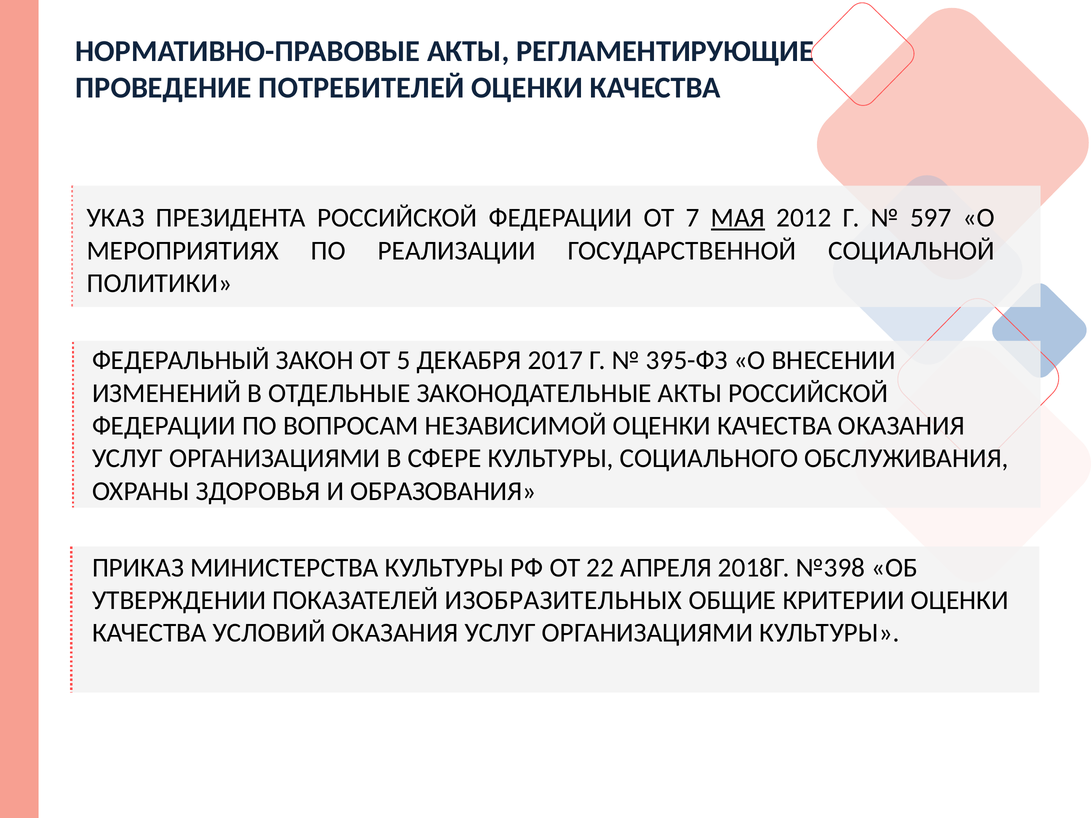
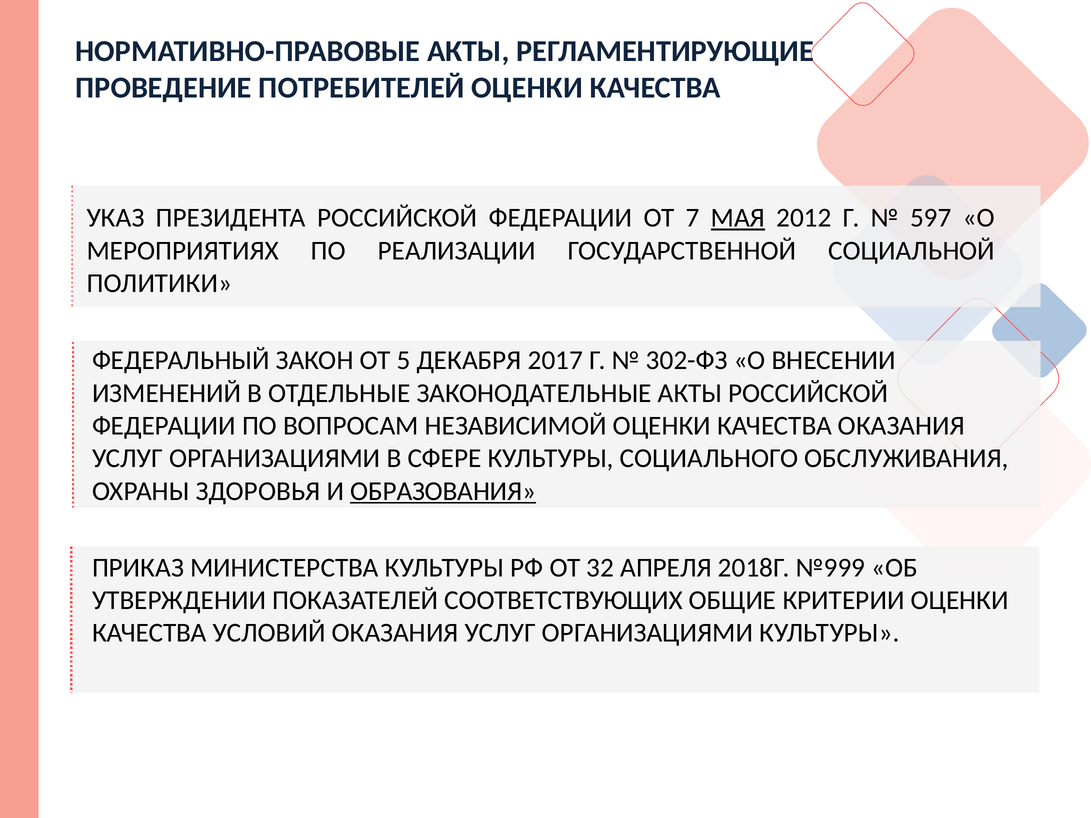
395-ФЗ: 395-ФЗ -> 302-ФЗ (687, 360)
ОБРАЗОВАНИЯ underline: none -> present (443, 491)
22: 22 -> 32 (600, 568)
№398: №398 -> №999 (831, 568)
ИЗОБРАЗИТЕЛЬНЫХ: ИЗОБРАЗИТЕЛЬНЫХ -> СООТВЕТСТВУЮЩИХ (564, 600)
